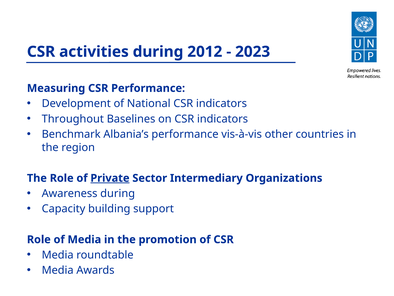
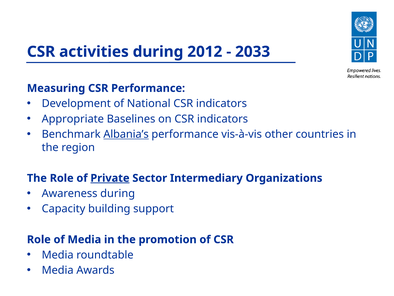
2023: 2023 -> 2033 (253, 52)
Throughout: Throughout -> Appropriate (73, 119)
Albania’s underline: none -> present (126, 134)
